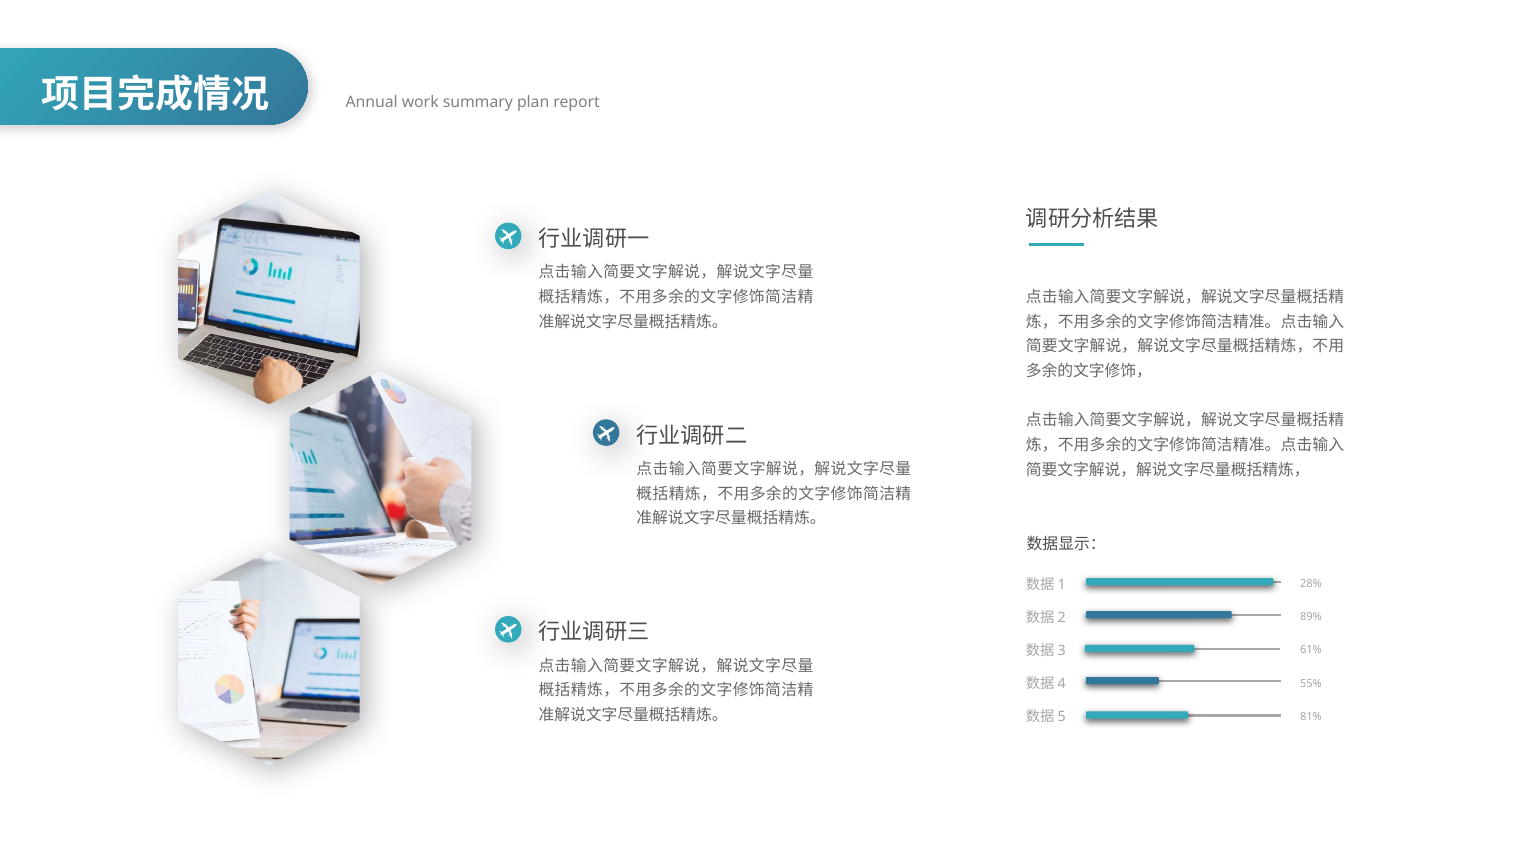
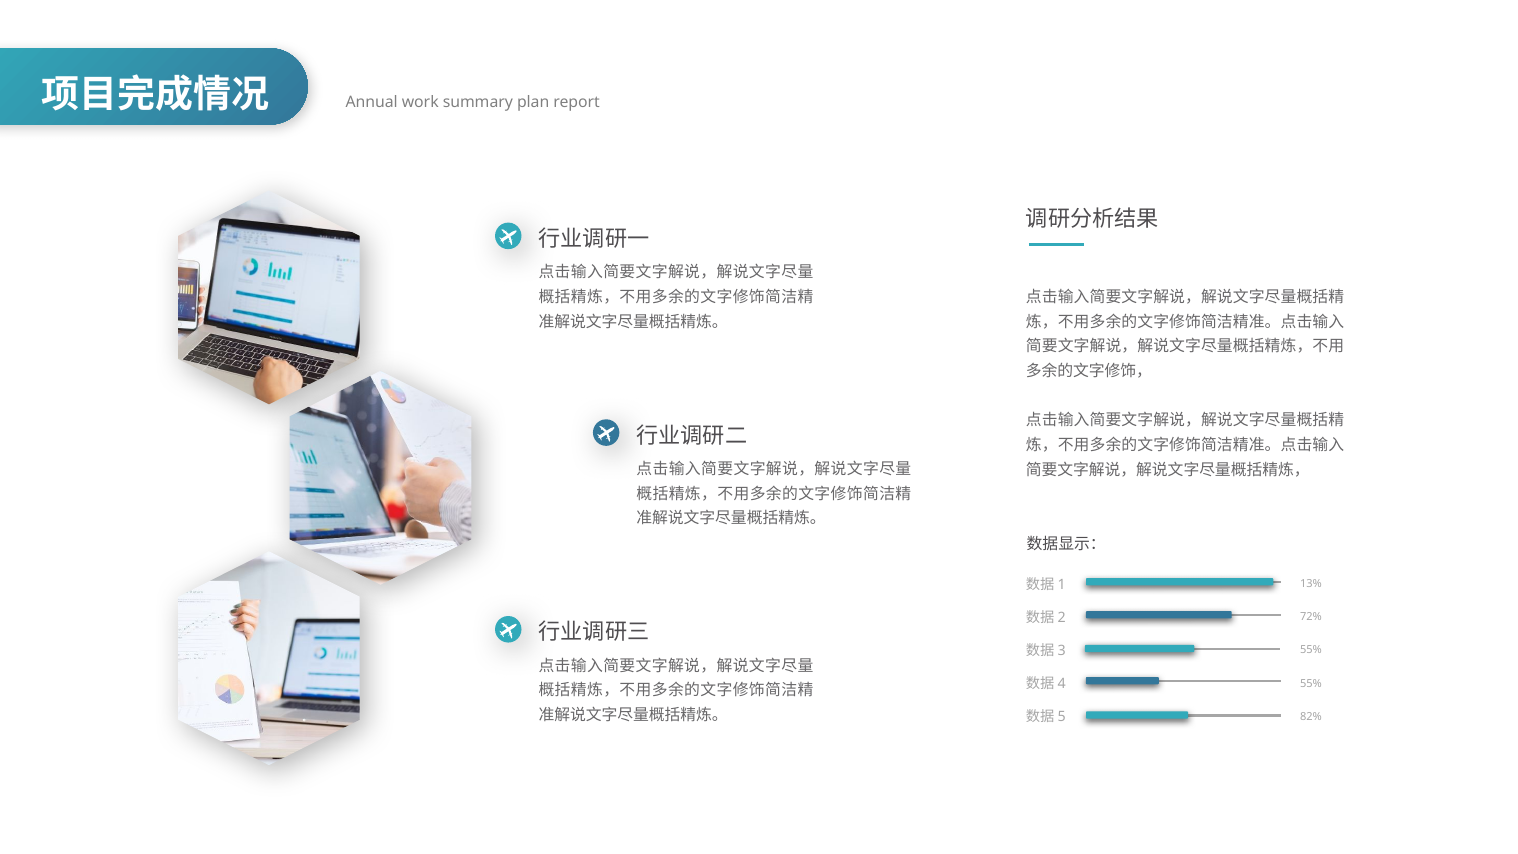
28%: 28% -> 13% (1311, 584)
89%: 89% -> 72% (1311, 617)
61%: 61% -> 55% (1311, 650)
81%: 81% -> 82% (1311, 716)
